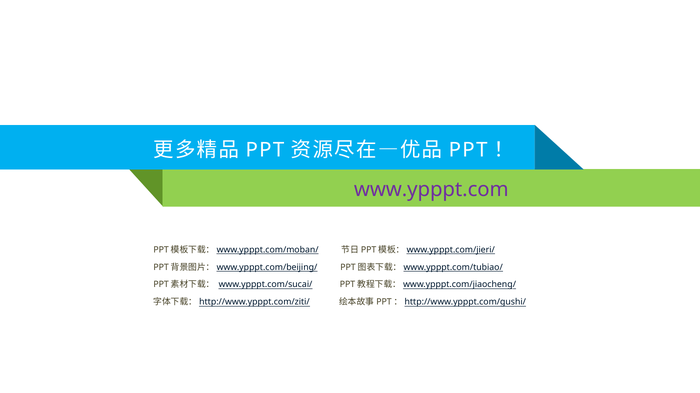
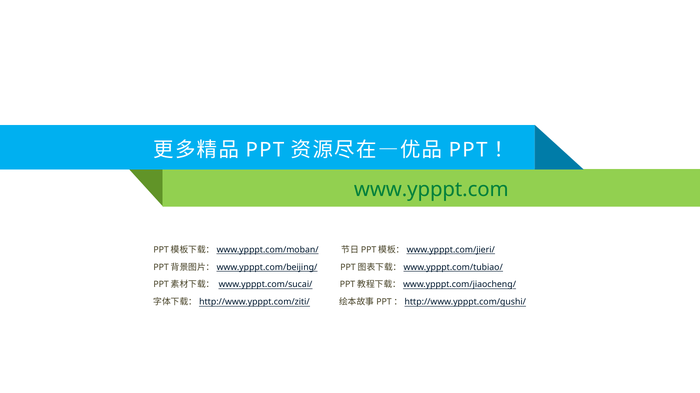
www.ypppt.com colour: purple -> green (431, 190)
